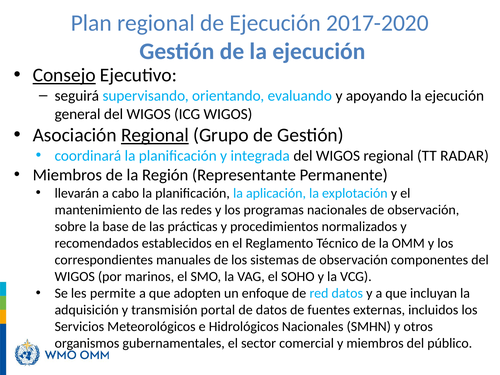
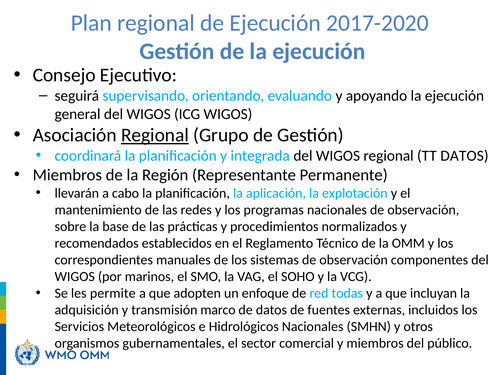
Consejo underline: present -> none (64, 75)
TT RADAR: RADAR -> DATOS (464, 156)
red datos: datos -> todas (347, 293)
portal: portal -> marco (218, 310)
